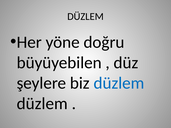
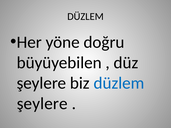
düzlem: düzlem -> şeylere (42, 104)
